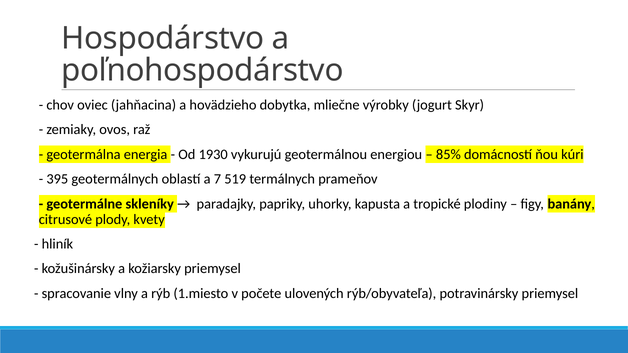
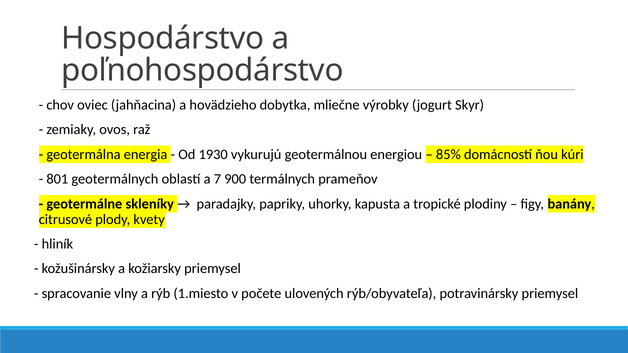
395: 395 -> 801 (57, 179)
519: 519 -> 900 (235, 179)
